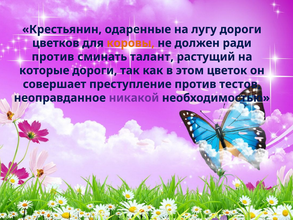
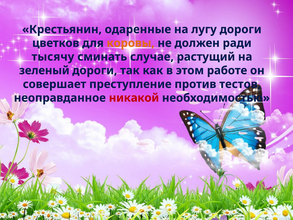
против: против -> тысячу (53, 57)
талант: талант -> случае (152, 57)
которые: которые -> зеленый (44, 70)
цветок: цветок -> работе (227, 70)
никакой colour: purple -> red (134, 98)
